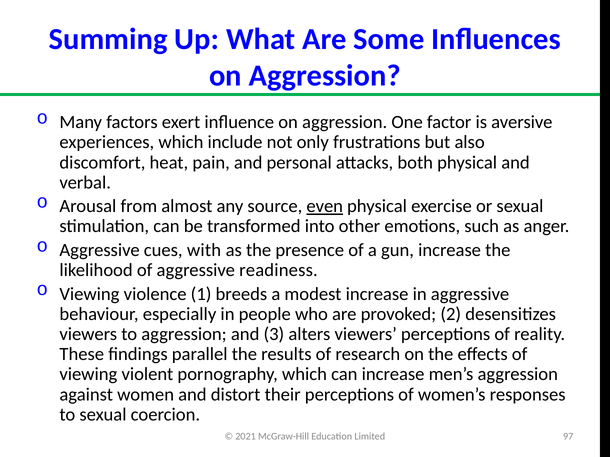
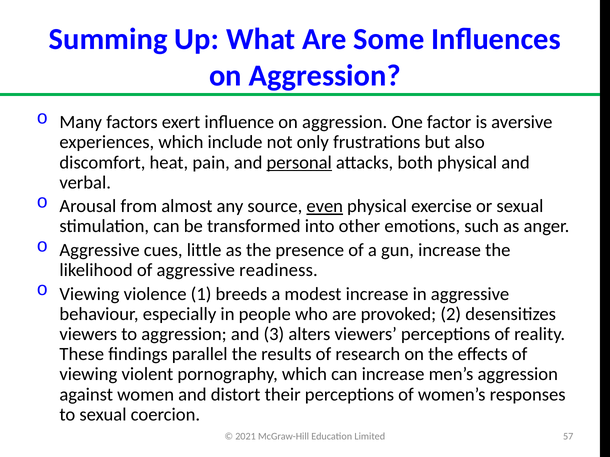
personal underline: none -> present (299, 163)
with: with -> little (204, 250)
97: 97 -> 57 (568, 437)
